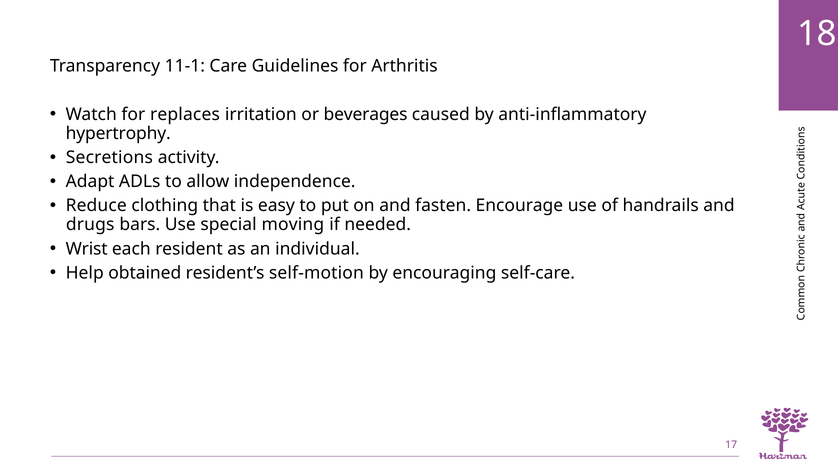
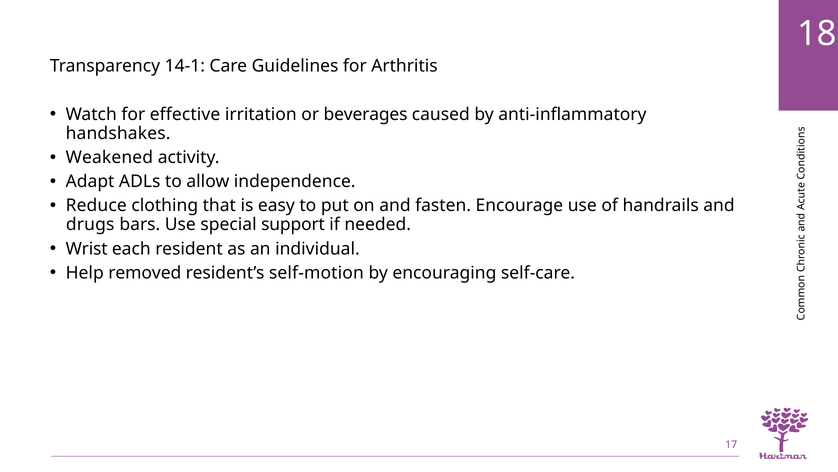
11-1: 11-1 -> 14-1 (185, 66)
replaces: replaces -> effective (185, 114)
hypertrophy: hypertrophy -> handshakes (118, 133)
Secretions: Secretions -> Weakened (109, 157)
moving: moving -> support (293, 224)
obtained: obtained -> removed (145, 273)
